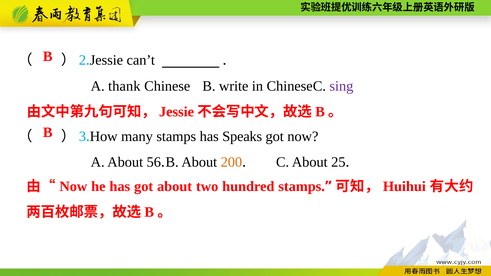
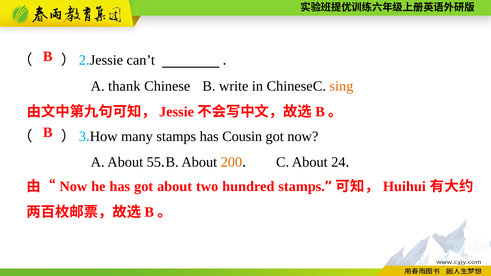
sing colour: purple -> orange (341, 86)
Speaks: Speaks -> Cousin (242, 136)
56: 56 -> 55 (154, 162)
25: 25 -> 24 (338, 162)
